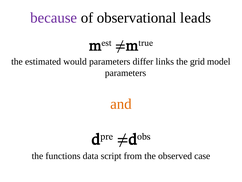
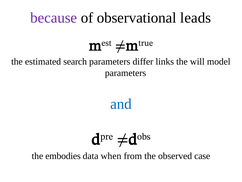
would: would -> search (75, 61)
grid: grid -> will (197, 61)
and colour: orange -> blue (121, 104)
functions: functions -> embodies (63, 156)
script: script -> when (111, 156)
